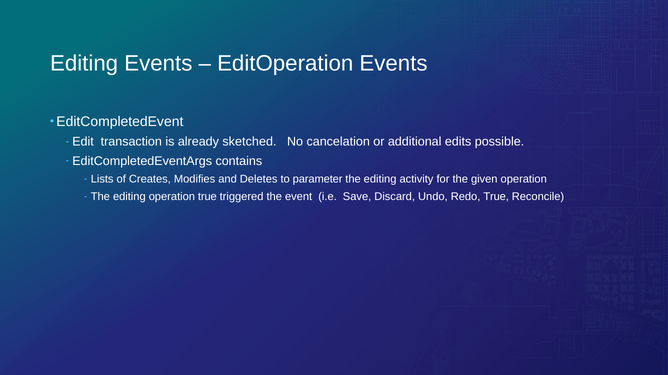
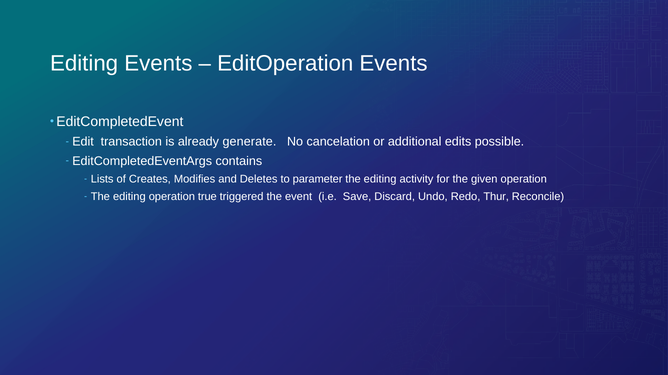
sketched: sketched -> generate (249, 142)
Redo True: True -> Thur (496, 197)
